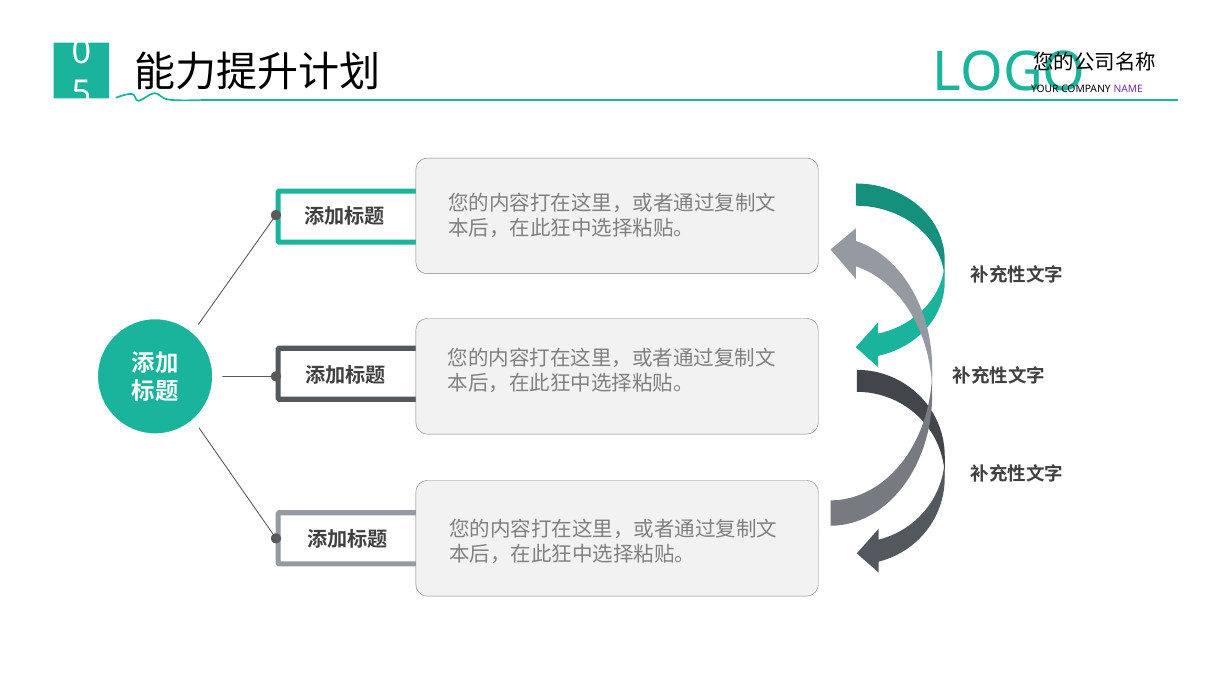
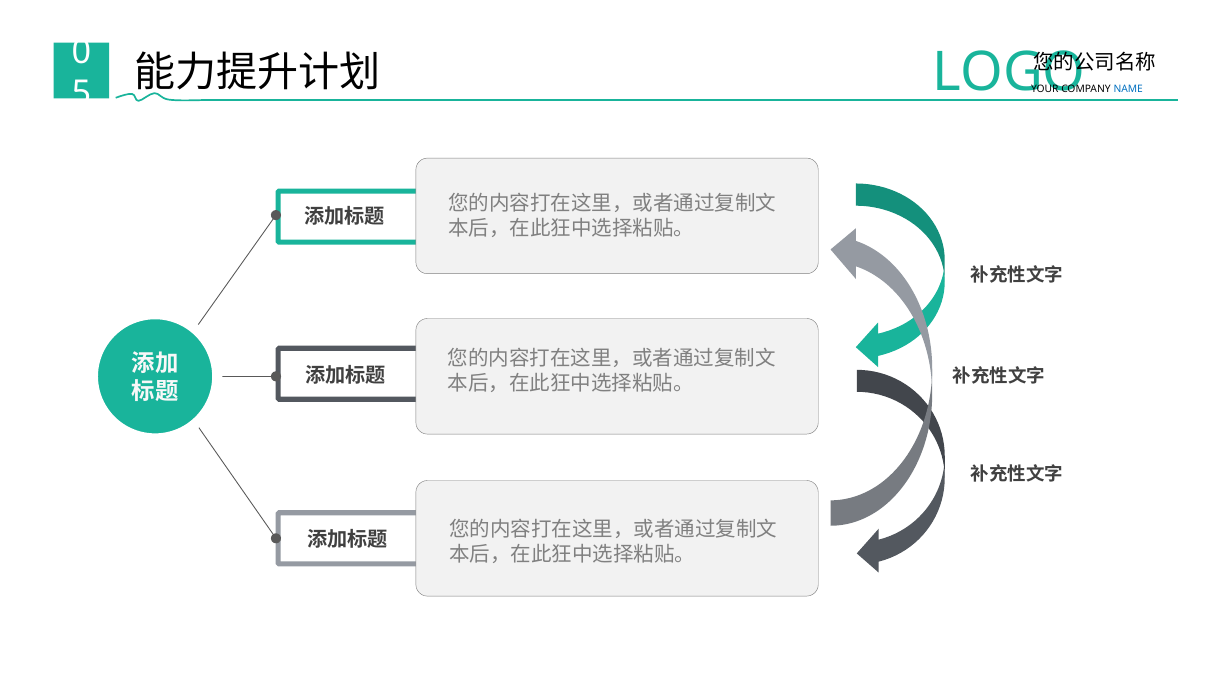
NAME colour: purple -> blue (1128, 89)
